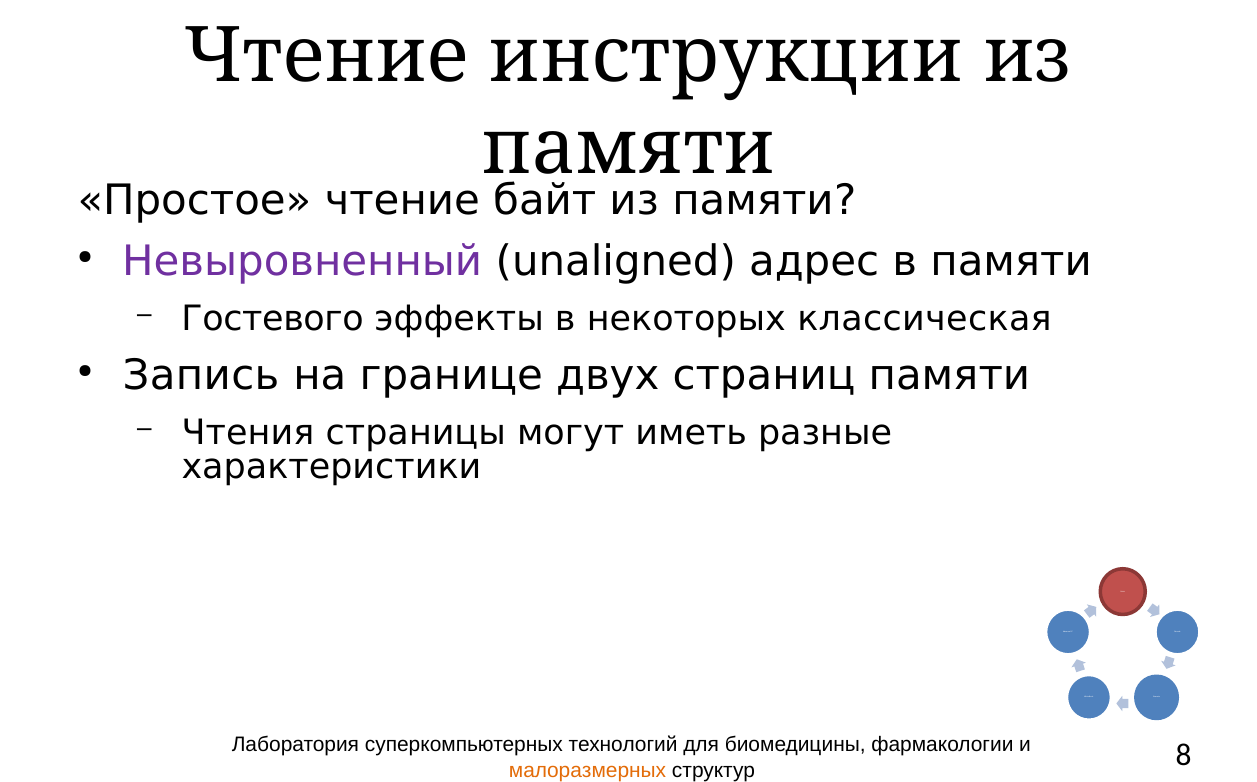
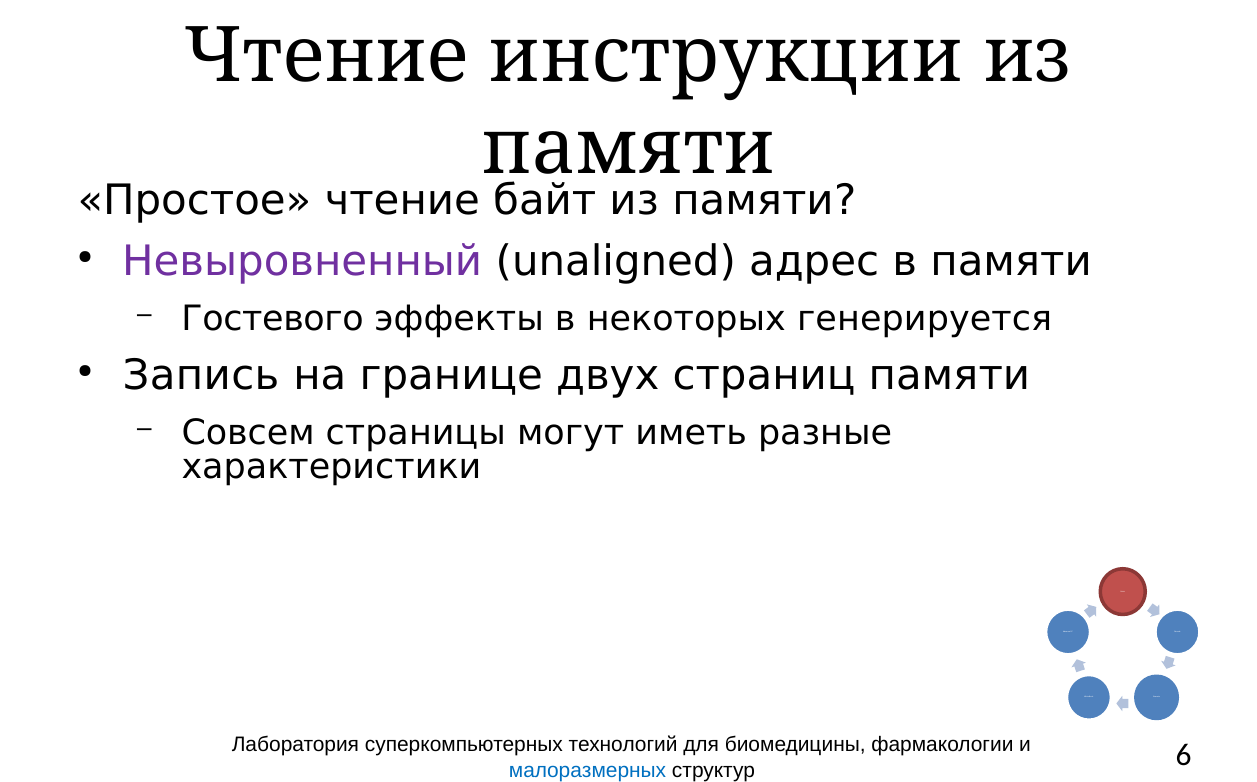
классическая: классическая -> генерируется (925, 319)
Чтения: Чтения -> Совсем (248, 433)
малоразмерных colour: orange -> blue (588, 770)
8: 8 -> 6 (1184, 755)
